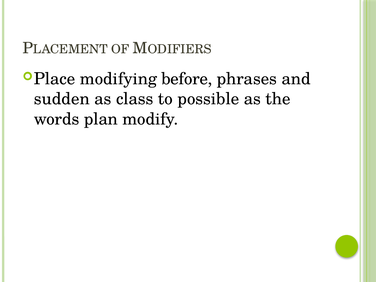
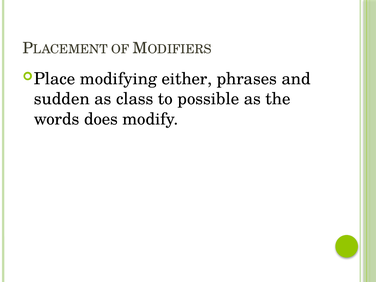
before: before -> either (187, 79)
plan: plan -> does (101, 119)
